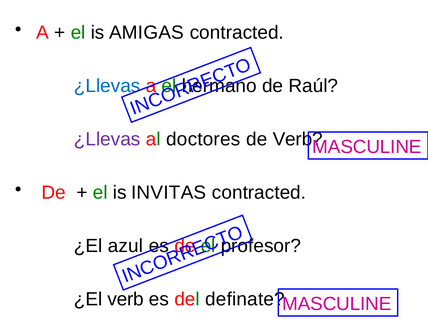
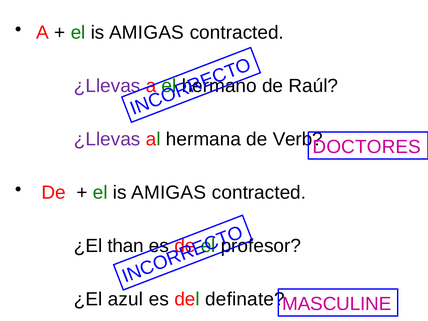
¿Llevas colour: blue -> purple (107, 86)
doctores: doctores -> hermana (203, 139)
MASCULINE: MASCULINE -> DOCTORES (367, 147)
INVITAS: INVITAS -> AMIGAS (169, 193)
azul: azul -> than (126, 246)
¿El verb: verb -> azul (125, 299)
